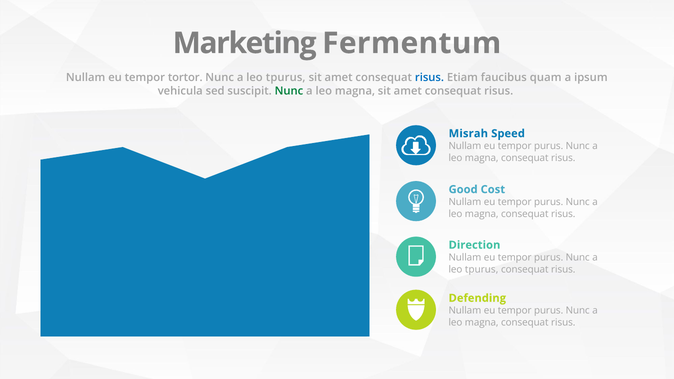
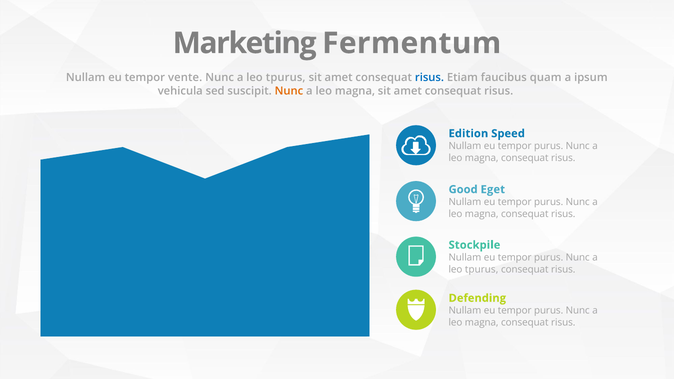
tortor: tortor -> vente (185, 78)
Nunc colour: green -> orange (289, 91)
Misrah: Misrah -> Edition (468, 134)
Cost: Cost -> Eget (493, 190)
Direction: Direction -> Stockpile (474, 245)
